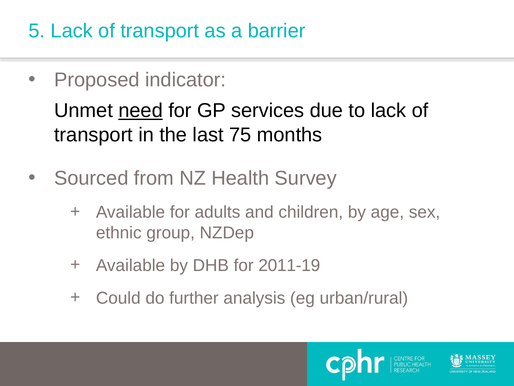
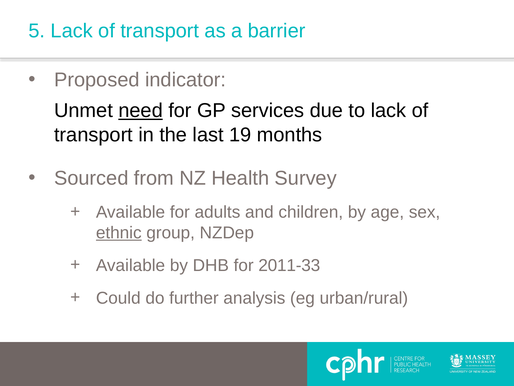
75: 75 -> 19 (240, 135)
ethnic underline: none -> present (119, 233)
2011-19: 2011-19 -> 2011-33 (289, 265)
